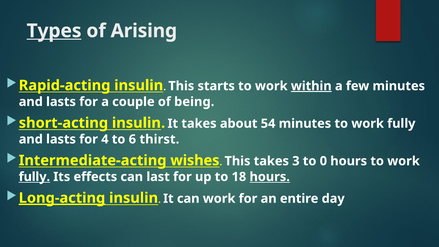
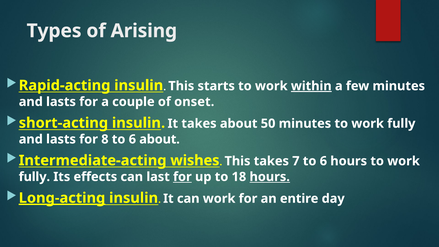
Types underline: present -> none (54, 31)
being: being -> onset (194, 102)
54: 54 -> 50 (268, 123)
4: 4 -> 8 (105, 139)
6 thirst: thirst -> about (160, 139)
3: 3 -> 7 (296, 161)
0: 0 -> 6 (323, 161)
fully underline: present -> none (34, 177)
for underline: none -> present (182, 177)
